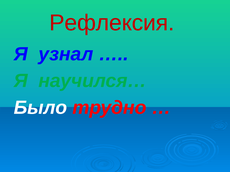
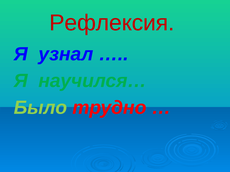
Было colour: white -> light green (40, 108)
